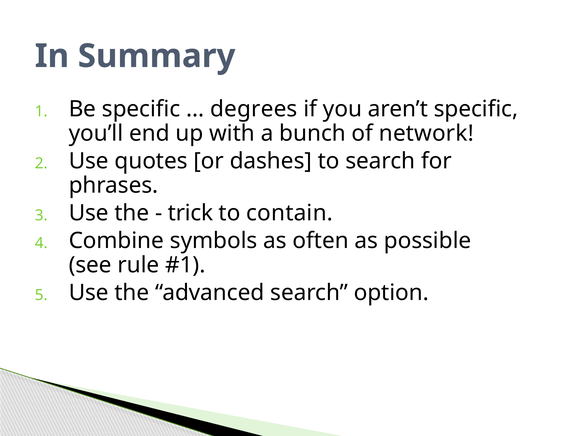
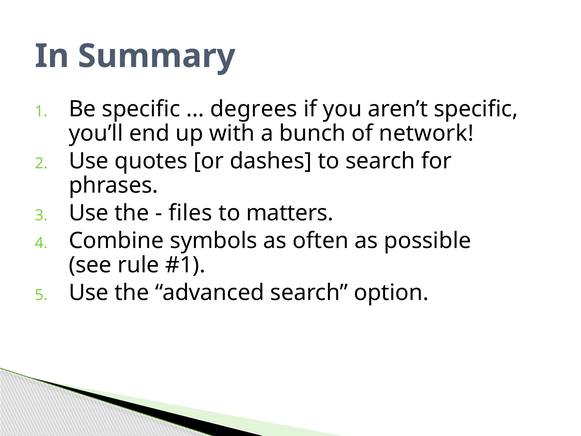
trick: trick -> files (190, 213)
contain: contain -> matters (290, 213)
